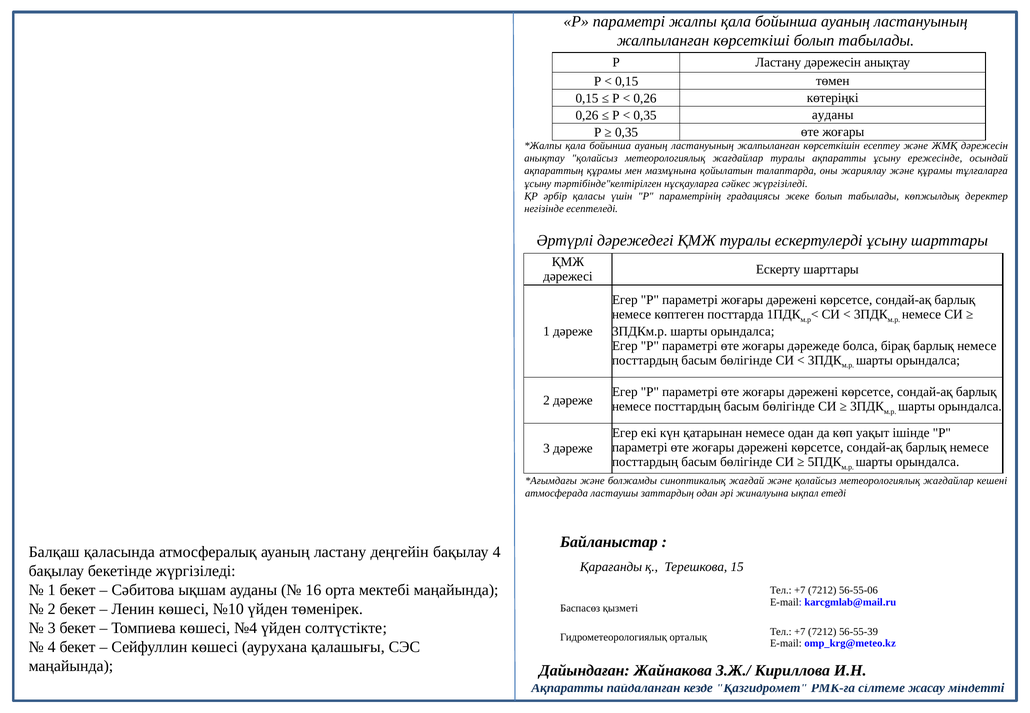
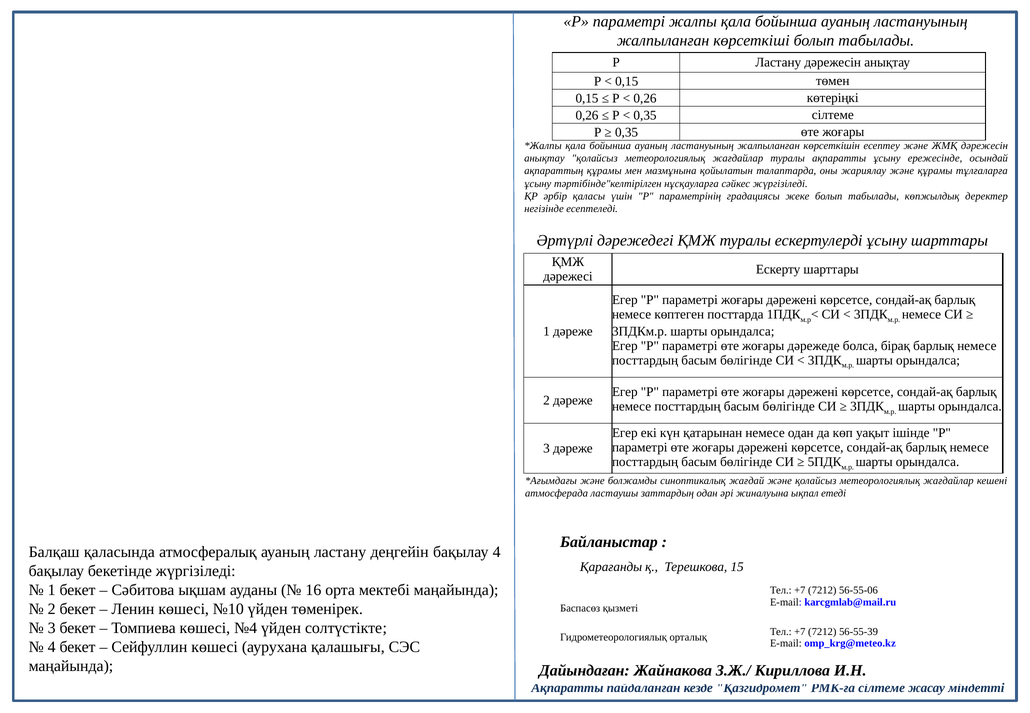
0,35 ауданы: ауданы -> сілтеме (833, 115)
